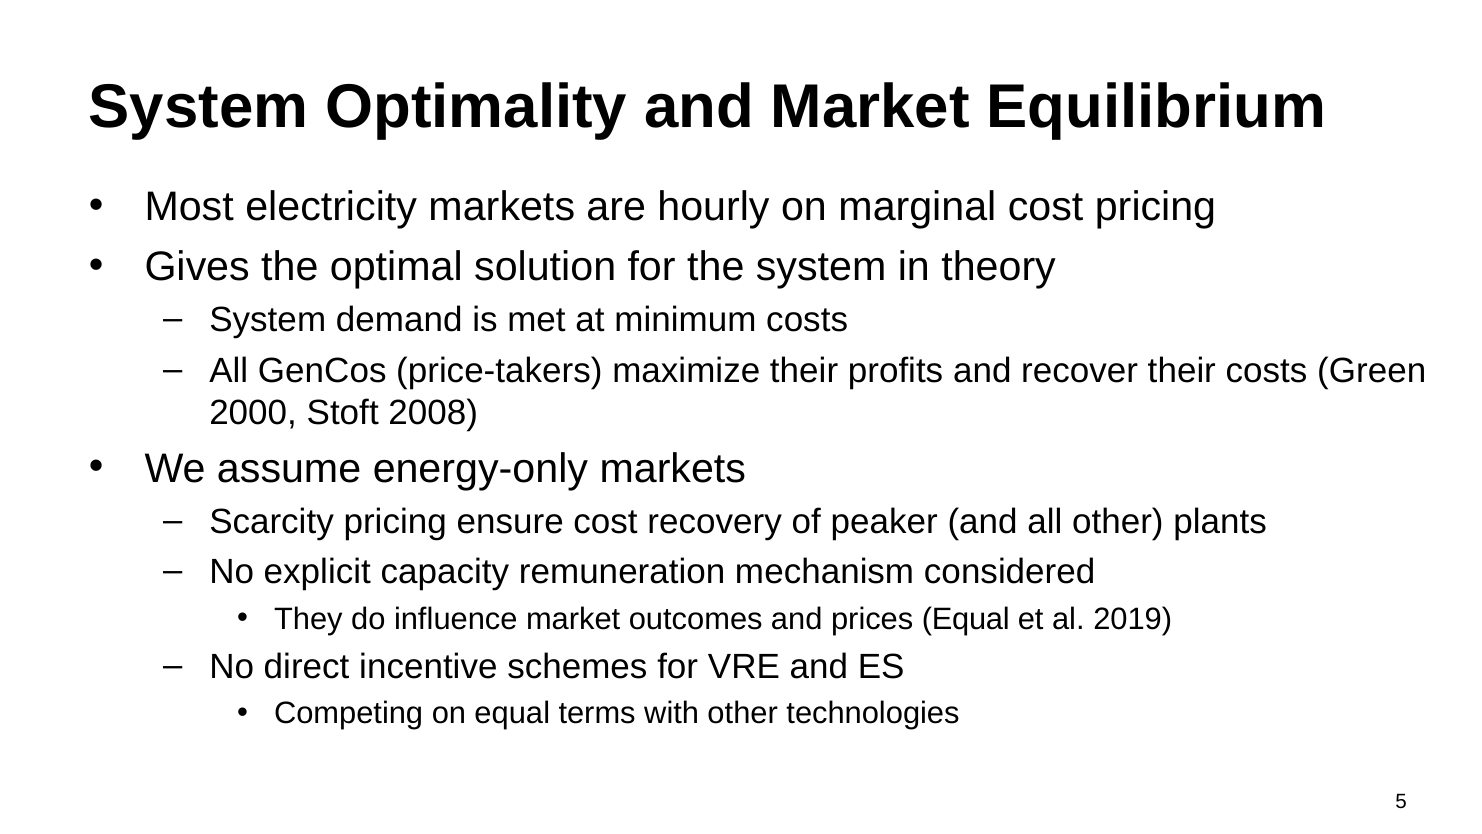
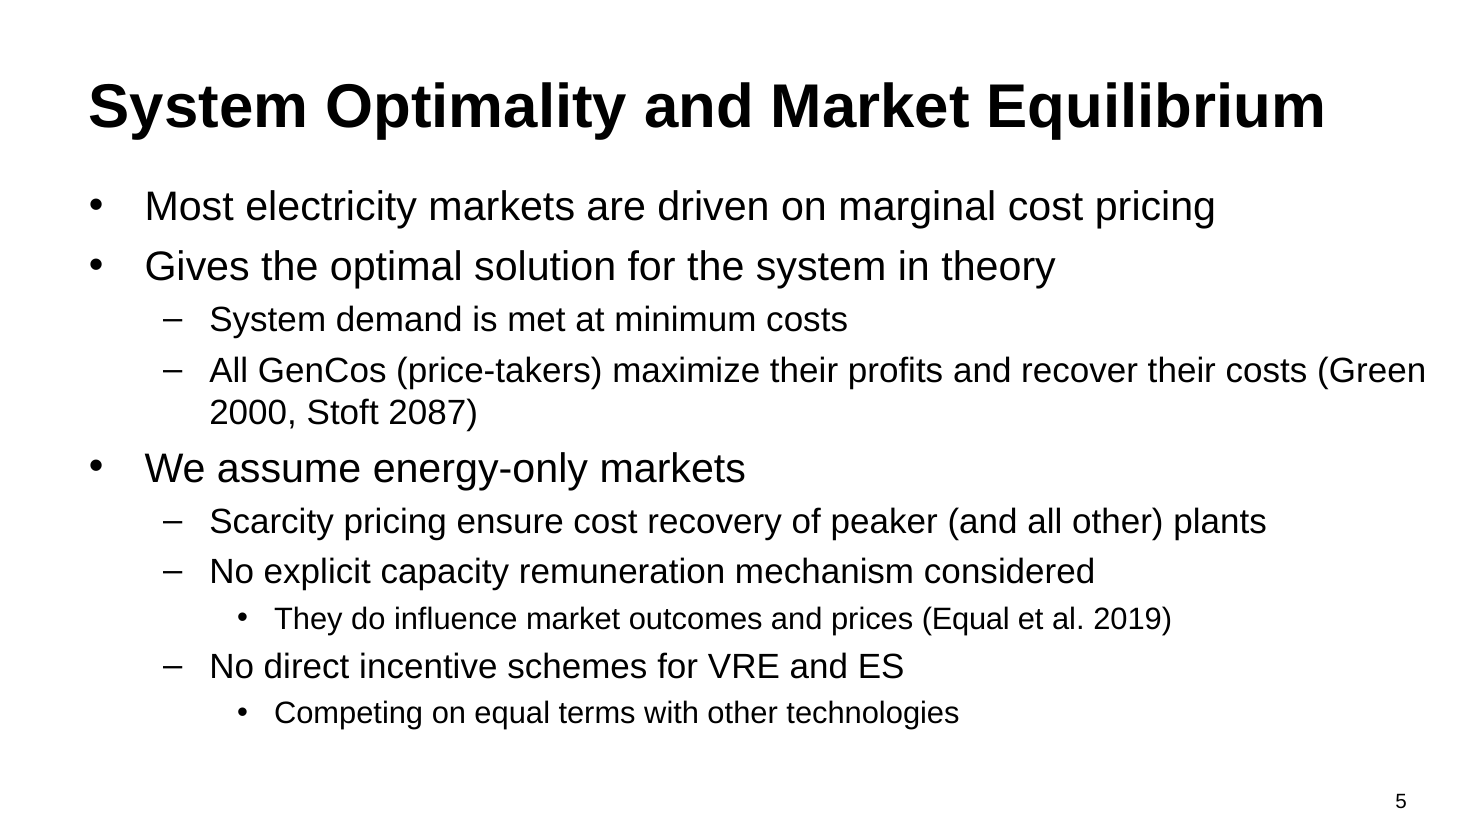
hourly: hourly -> driven (713, 207)
2008: 2008 -> 2087 (433, 412)
